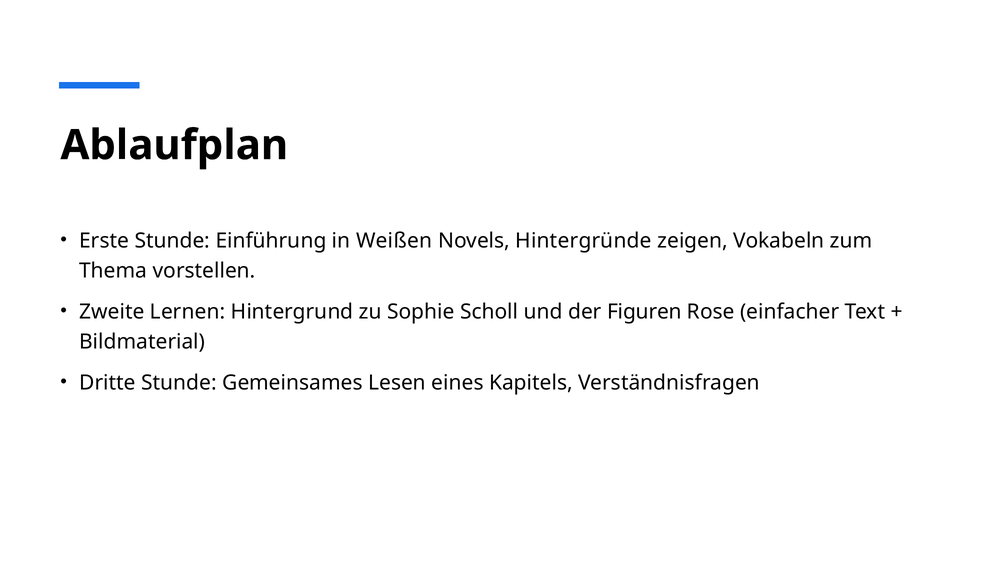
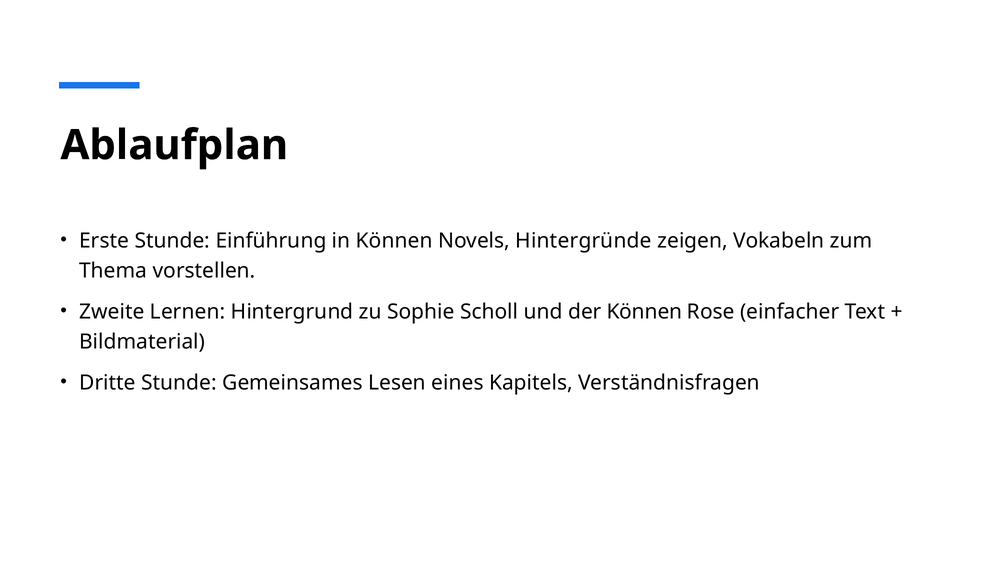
in Weißen: Weißen -> Können (394, 240)
der Figuren: Figuren -> Können (644, 311)
